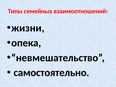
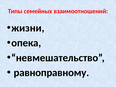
самостоятельно: самостоятельно -> равноправному (51, 73)
